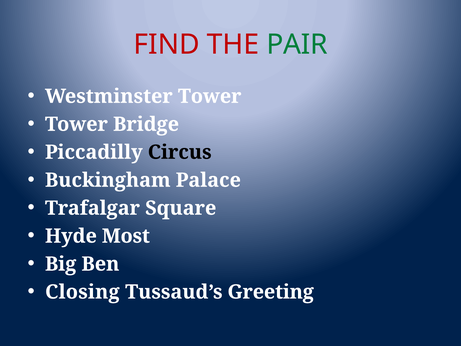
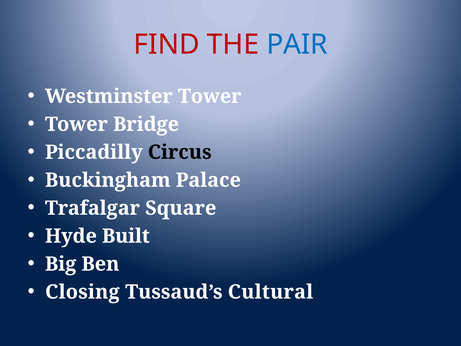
PAIR colour: green -> blue (297, 45)
Most: Most -> Built (126, 236)
Greeting: Greeting -> Cultural (270, 292)
